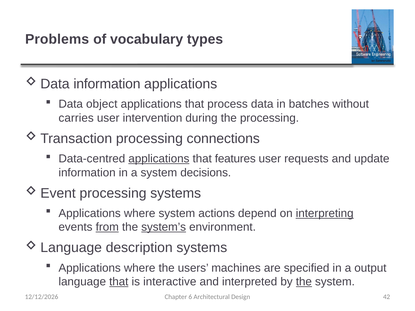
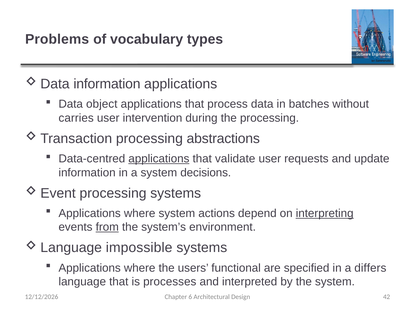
connections: connections -> abstractions (223, 139)
features: features -> validate (235, 159)
system’s underline: present -> none (164, 227)
description: description -> impossible (139, 248)
machines: machines -> functional (236, 268)
output: output -> differs (370, 268)
that underline: present -> none (119, 282)
interactive: interactive -> processes (170, 282)
the underline: present -> none (304, 282)
